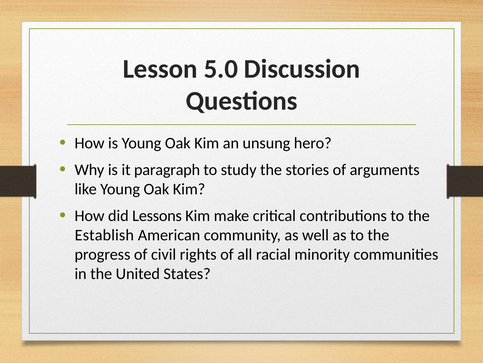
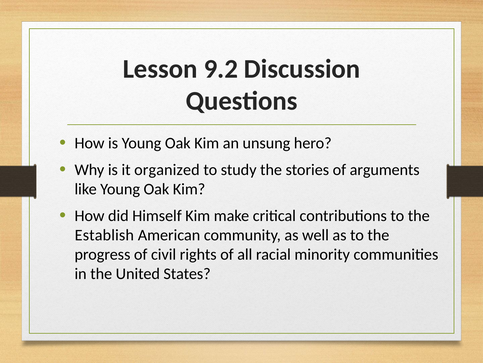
5.0: 5.0 -> 9.2 (221, 69)
paragraph: paragraph -> organized (167, 169)
Lessons: Lessons -> Himself (157, 215)
